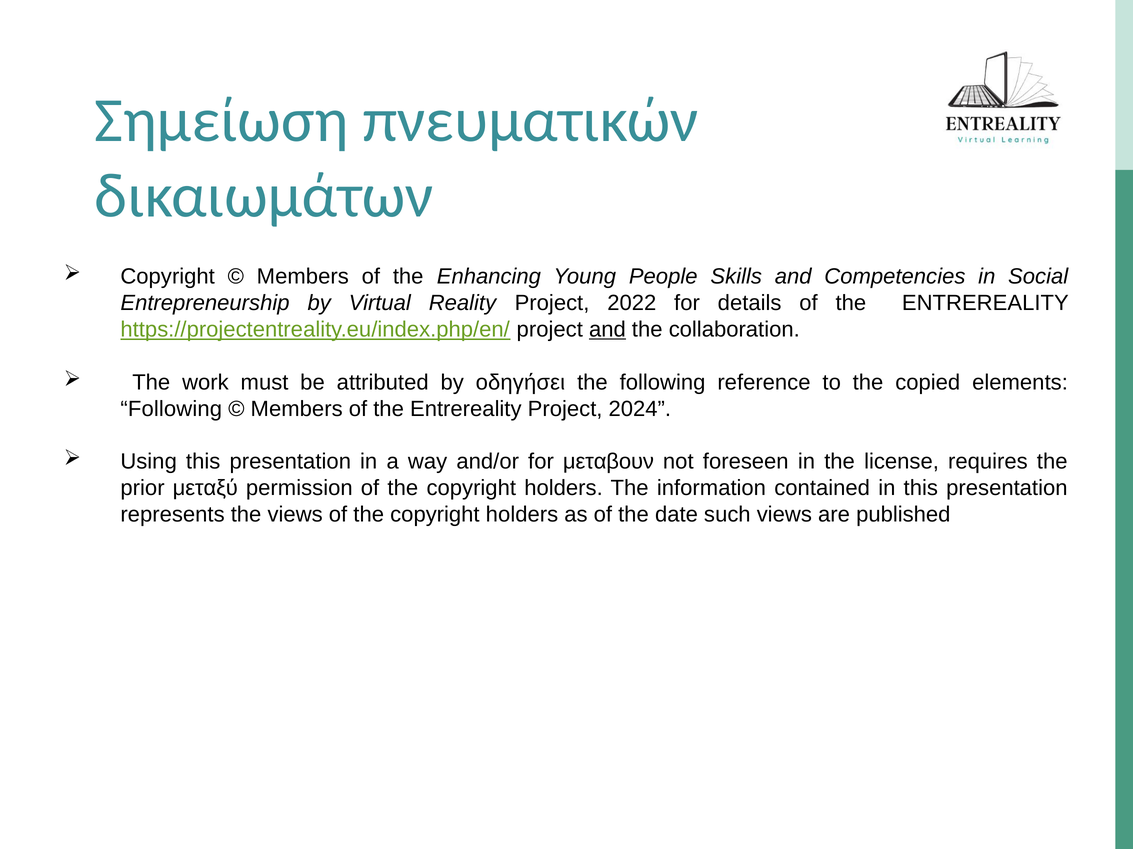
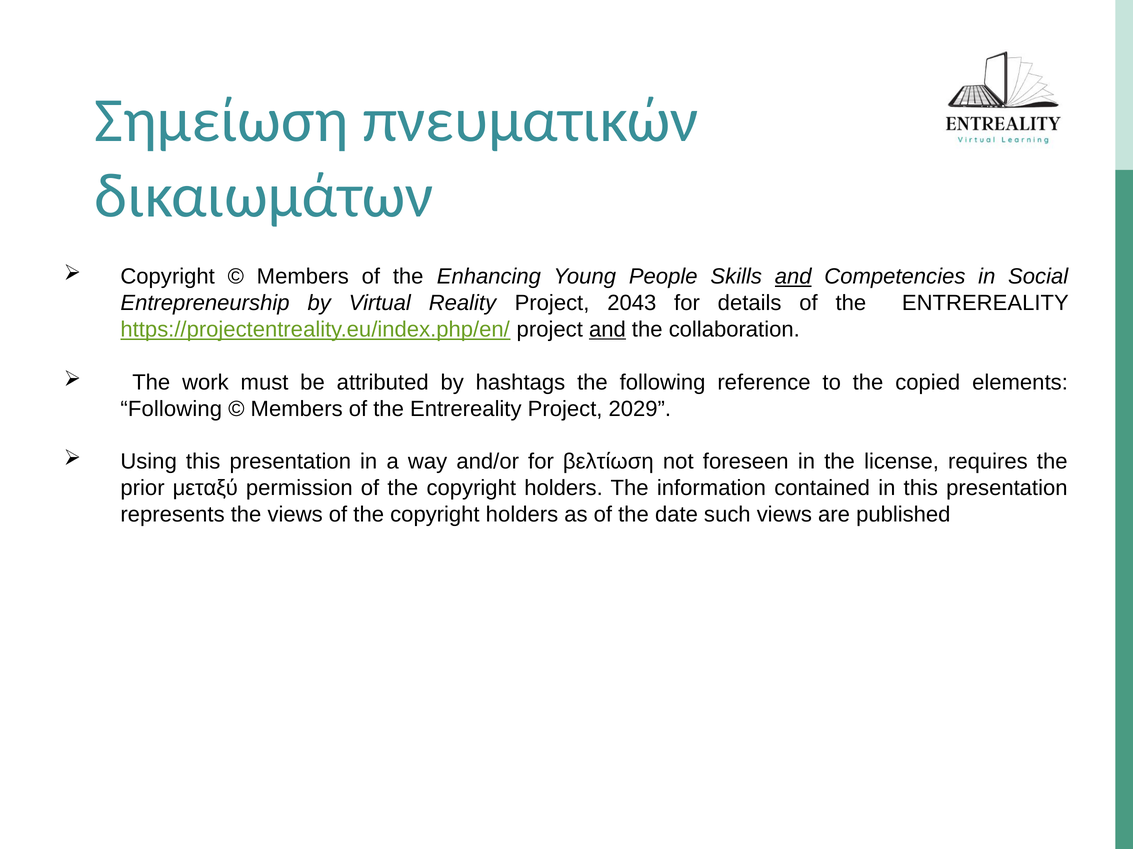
and underline: none -> present (793, 277)
2022: 2022 -> 2043 (632, 303)
οδηγήσει: οδηγήσει -> hashtags (520, 383)
2024: 2024 -> 2029 (640, 409)
μεταβουν: μεταβουν -> βελτίωση (608, 462)
